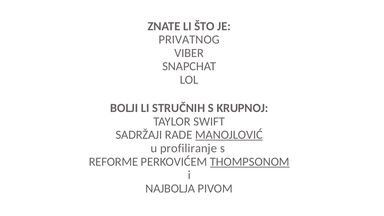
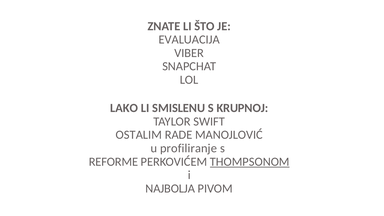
PRIVATNOG: PRIVATNOG -> EVALUACIJA (189, 40)
BOLJI: BOLJI -> LAKO (124, 108)
STRUČNIH: STRUČNIH -> SMISLENU (179, 108)
SADRŽAJI: SADRŽAJI -> OSTALIM (139, 135)
MANOJLOVIĆ underline: present -> none (229, 135)
